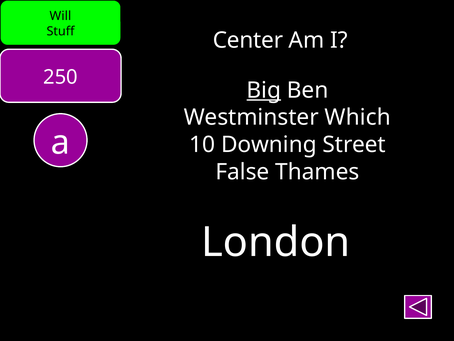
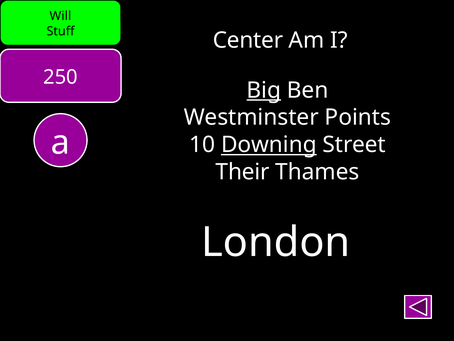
Which: Which -> Points (358, 117)
Downing underline: none -> present (269, 145)
False: False -> Their (243, 172)
